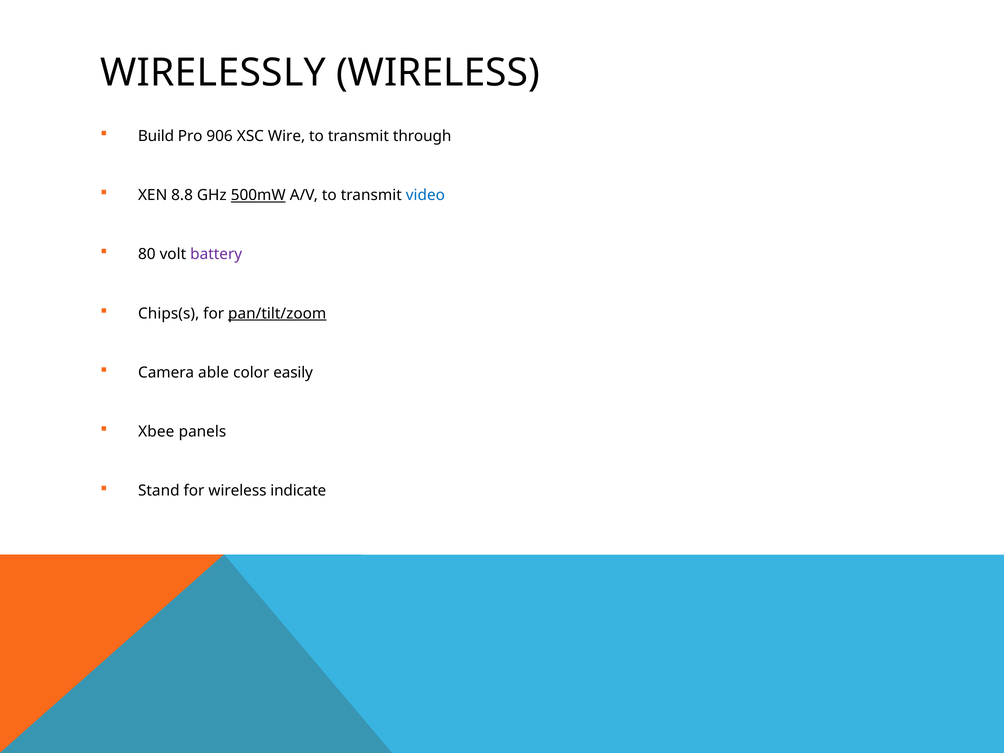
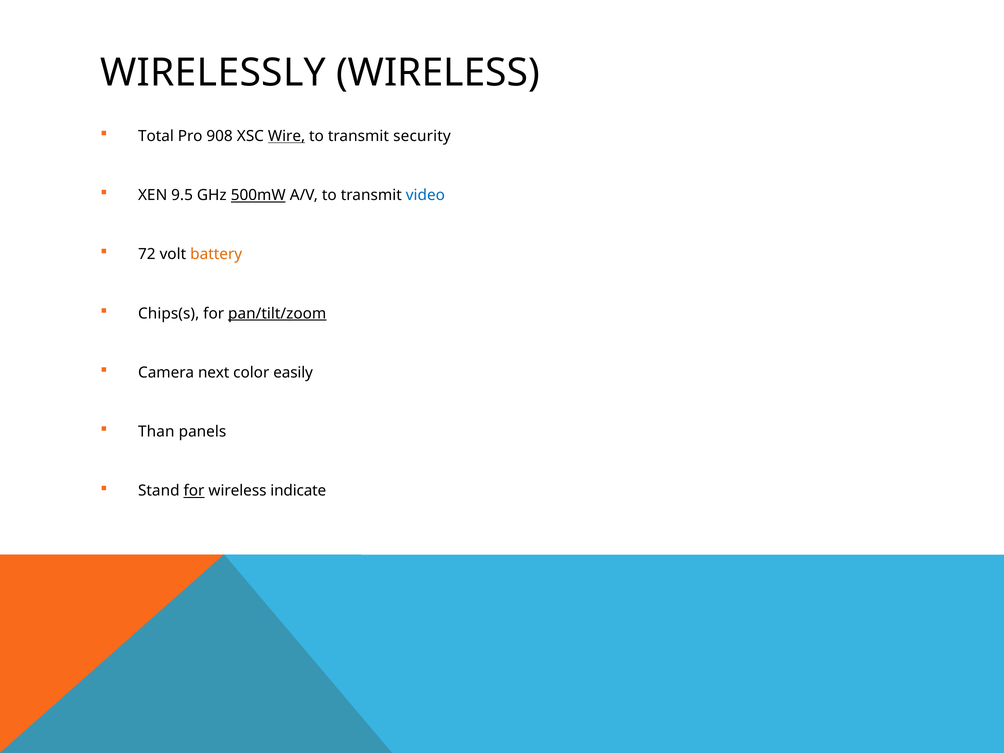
Build: Build -> Total (156, 136)
906: 906 -> 908 (220, 136)
Wire underline: none -> present (287, 136)
through: through -> security (422, 136)
8.8: 8.8 -> 9.5 (182, 195)
80: 80 -> 72 (147, 254)
battery colour: purple -> orange (216, 254)
able: able -> next (214, 373)
Xbee: Xbee -> Than (156, 432)
for underline: none -> present (194, 491)
